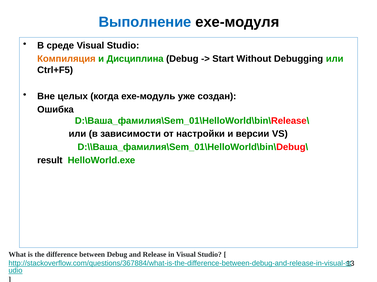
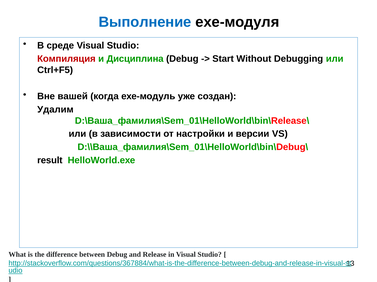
Компиляция colour: orange -> red (66, 59)
целых: целых -> вашей (73, 97)
Ошибка: Ошибка -> Удалим (55, 110)
